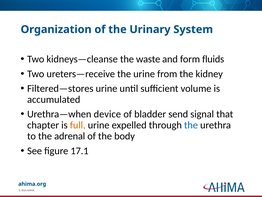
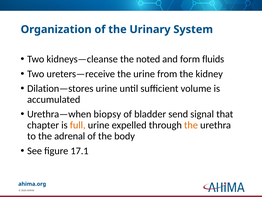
waste: waste -> noted (148, 59)
Filtered—stores: Filtered—stores -> Dilation—stores (60, 88)
device: device -> biopsy (107, 114)
the colour: blue -> orange (191, 125)
